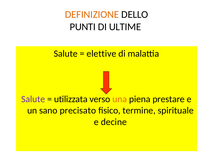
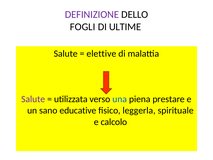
DEFINIZIONE colour: orange -> purple (92, 14)
PUNTI: PUNTI -> FOGLI (83, 27)
una colour: orange -> blue (120, 99)
precisato: precisato -> educative (78, 110)
termine: termine -> leggerla (139, 110)
decine: decine -> calcolo (114, 122)
